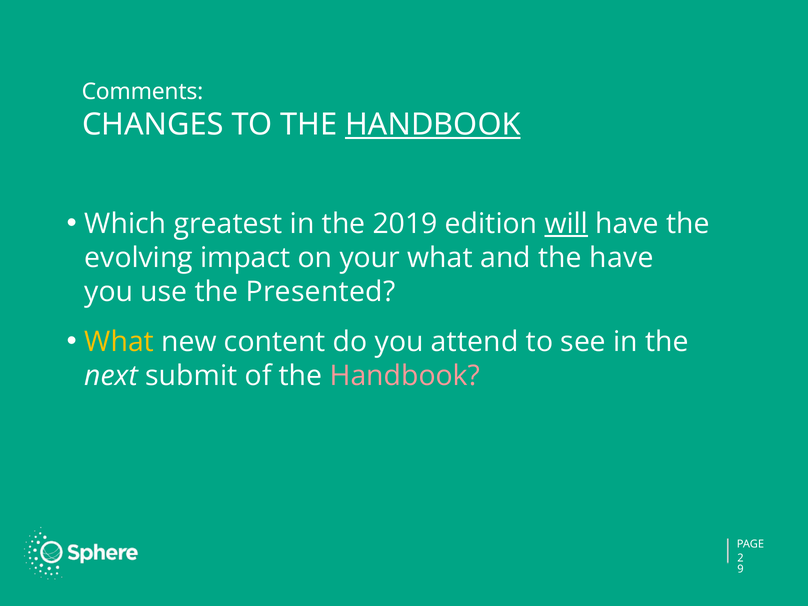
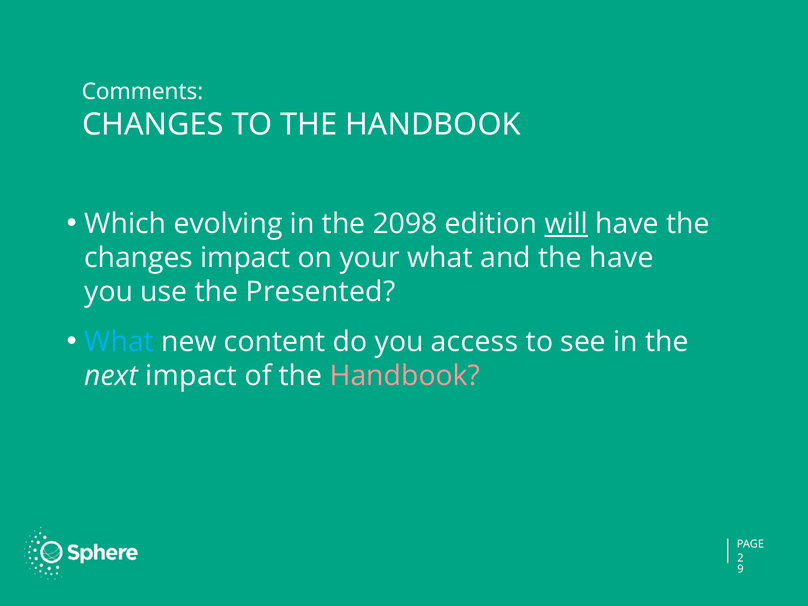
HANDBOOK underline: present -> none (433, 125)
greatest: greatest -> evolving (228, 224)
2019: 2019 -> 2098 (405, 224)
evolving: evolving -> changes (139, 258)
What colour: yellow -> light blue (119, 342)
attend: attend -> access (475, 342)
next submit: submit -> impact (191, 376)
